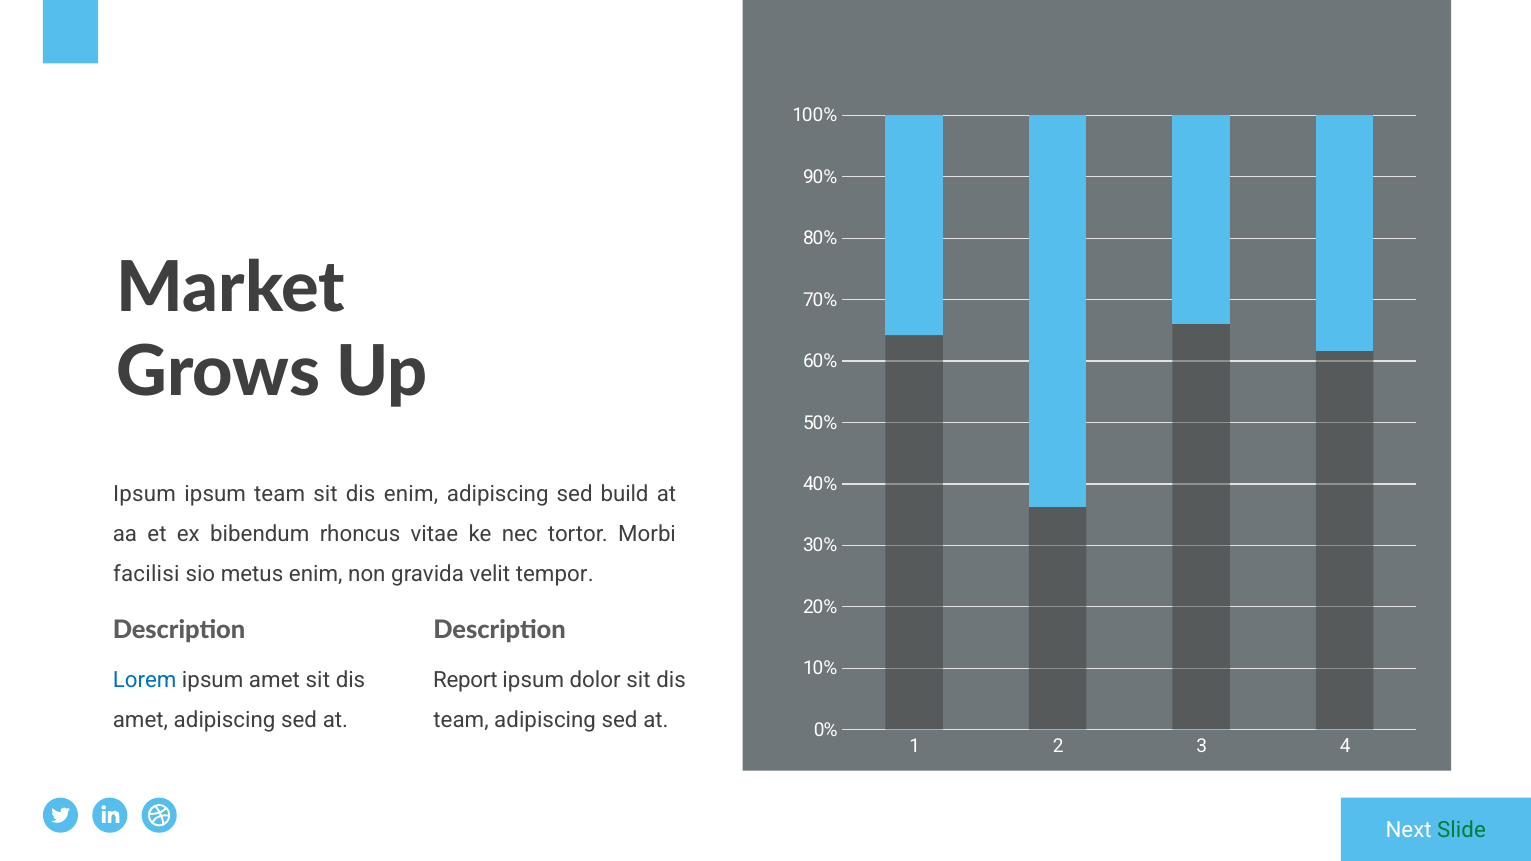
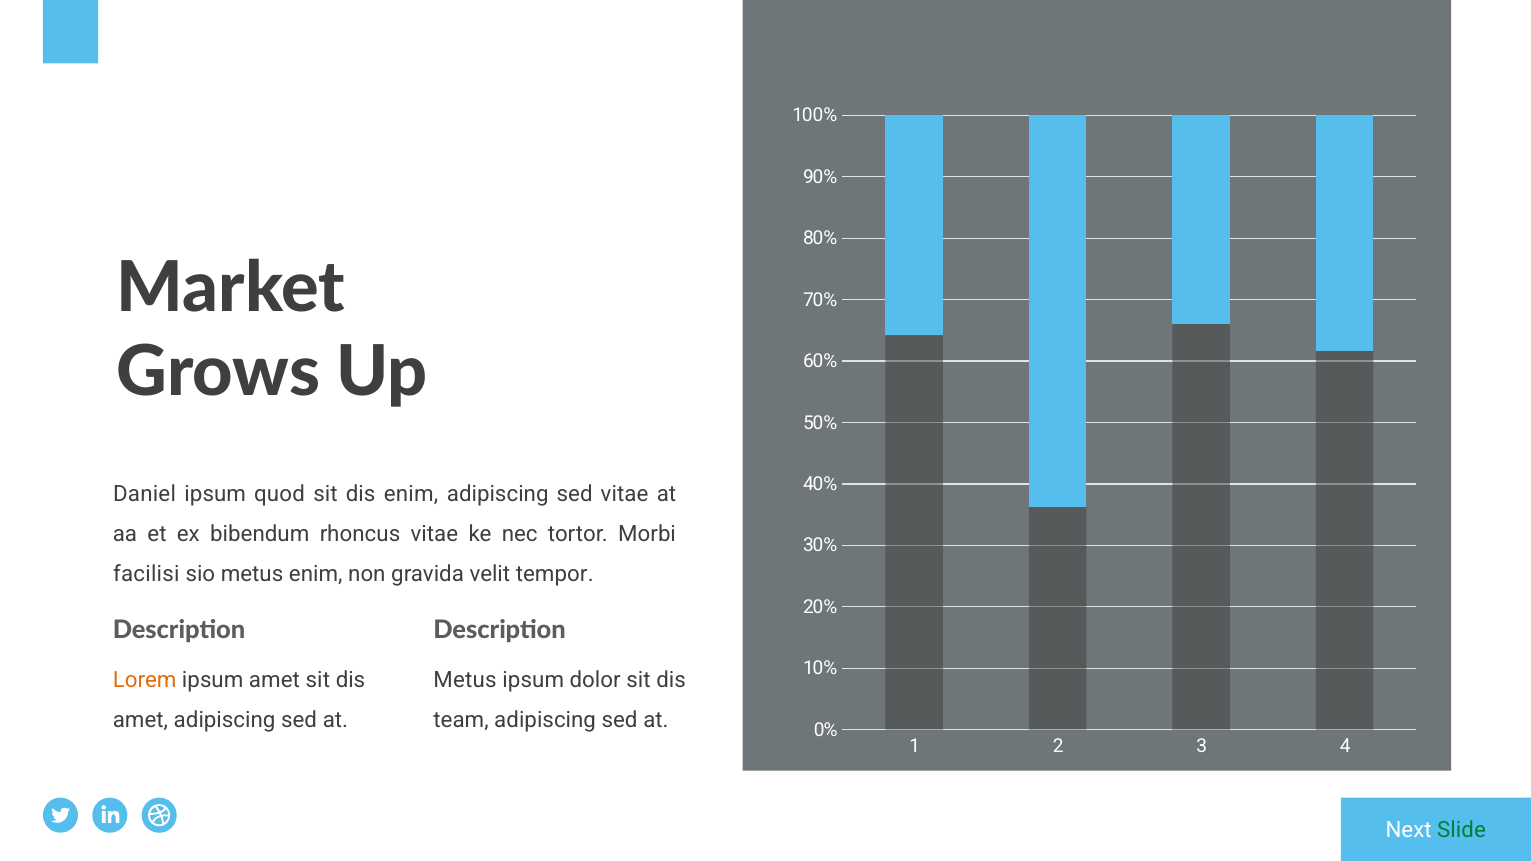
Ipsum: Ipsum -> Daniel (145, 494)
ipsum team: team -> quod (279, 494)
sed build: build -> vitae (625, 494)
Lorem colour: blue -> orange (145, 680)
Report: Report -> Metus (465, 680)
